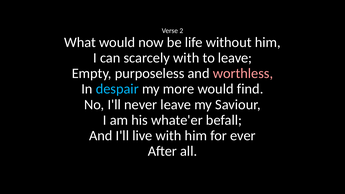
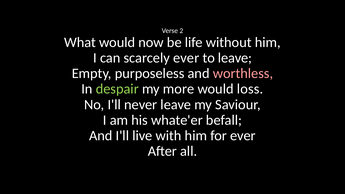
scarcely with: with -> ever (186, 58)
despair colour: light blue -> light green (117, 89)
find: find -> loss (250, 89)
